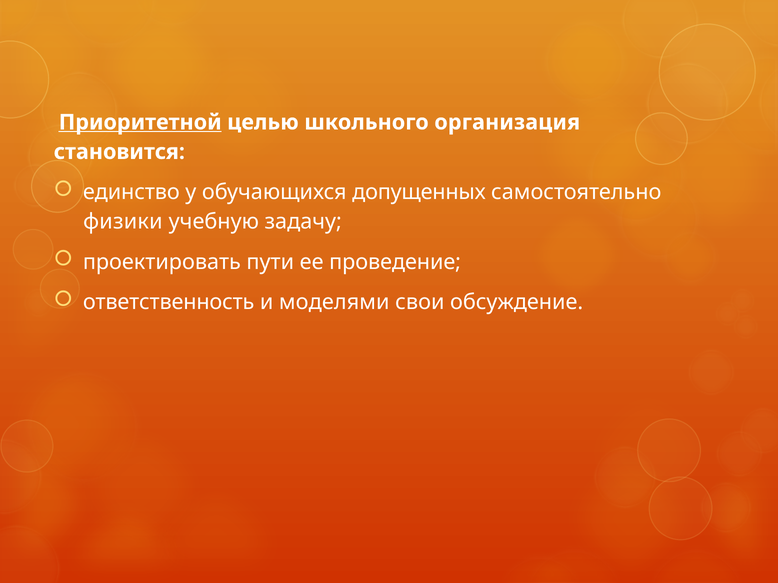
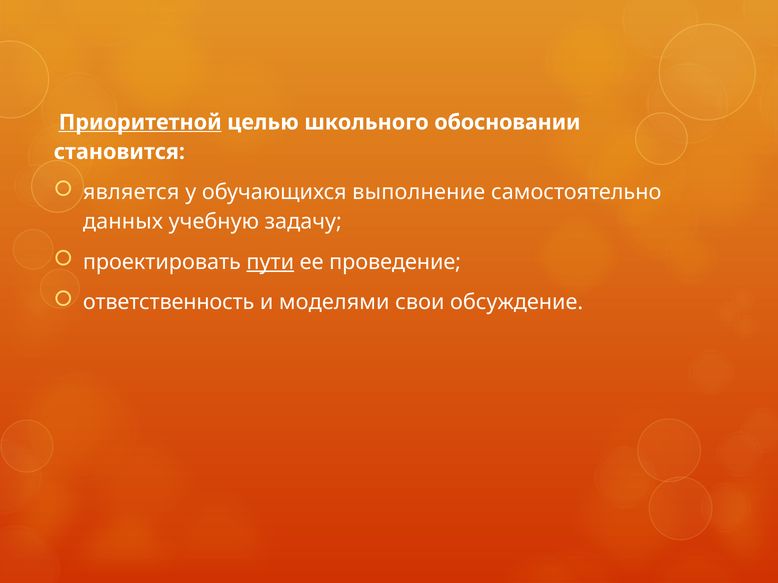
организация: организация -> обосновании (507, 122)
единство: единство -> является (131, 192)
допущенных: допущенных -> выполнение (419, 192)
физики: физики -> данных (123, 222)
пути underline: none -> present (270, 262)
